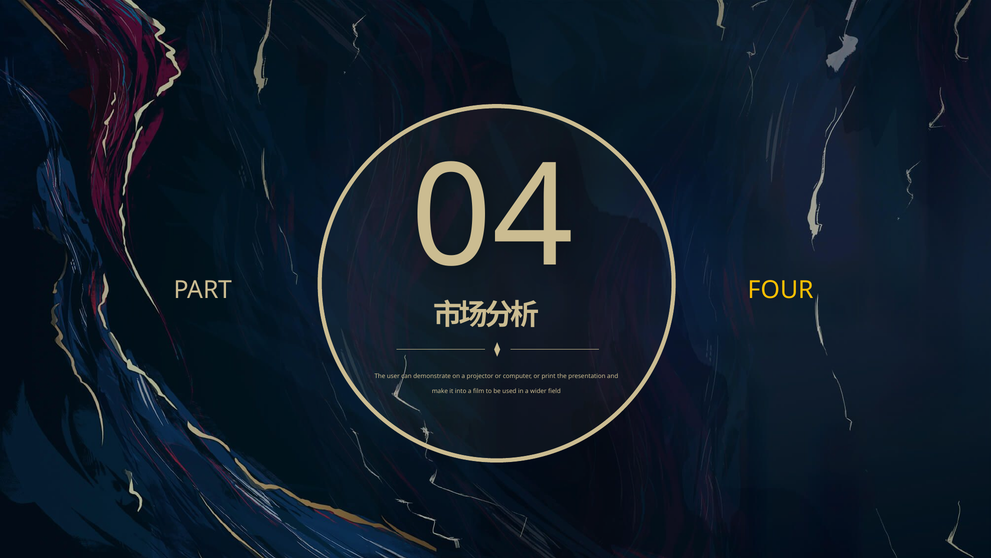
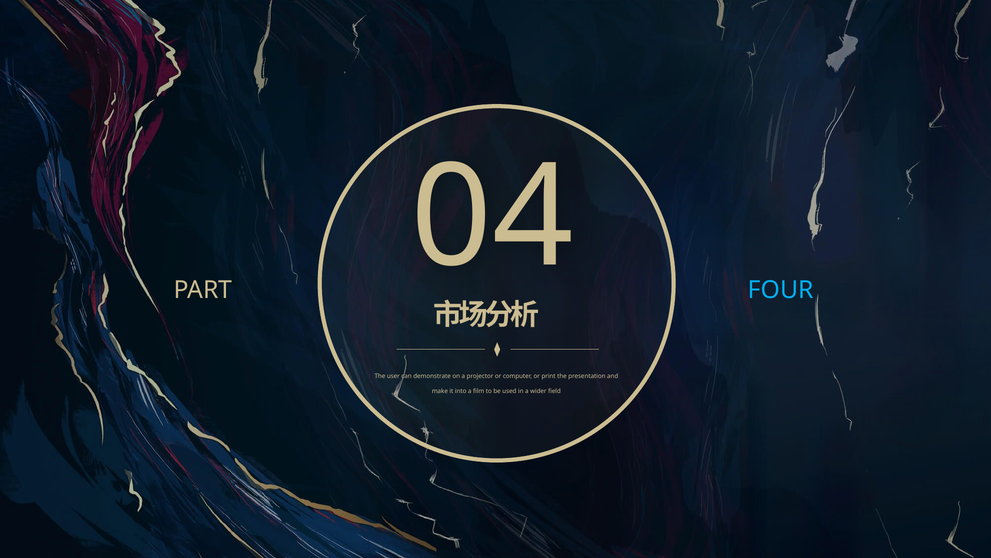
FOUR colour: yellow -> light blue (781, 290)
